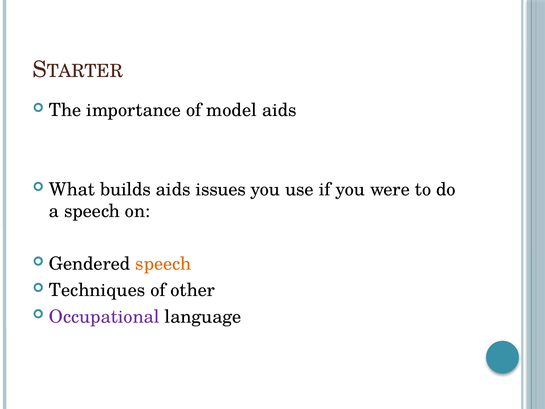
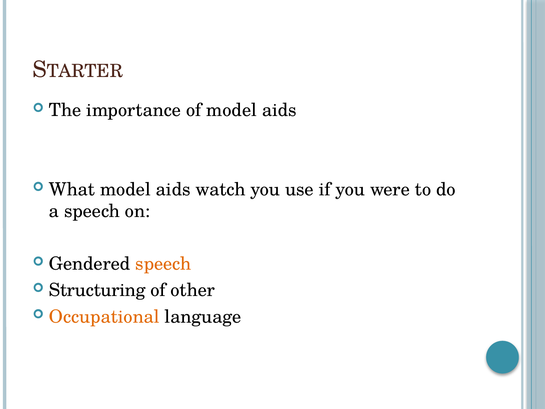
What builds: builds -> model (125, 189)
issues: issues -> watch (221, 189)
Techniques: Techniques -> Structuring (97, 290)
Occupational colour: purple -> orange (104, 316)
